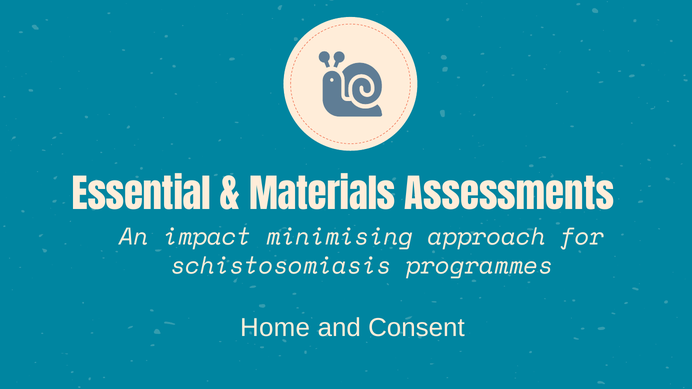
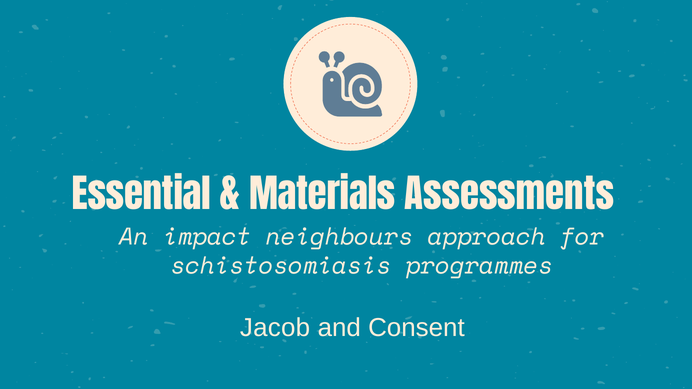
minimising: minimising -> neighbours (340, 237)
Home: Home -> Jacob (275, 328)
